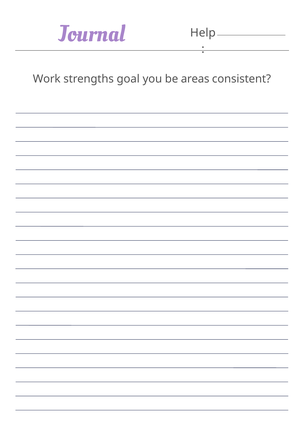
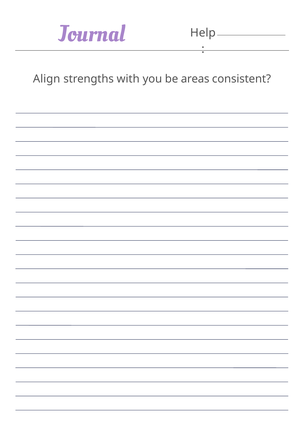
Work: Work -> Align (47, 79)
goal: goal -> with (128, 79)
